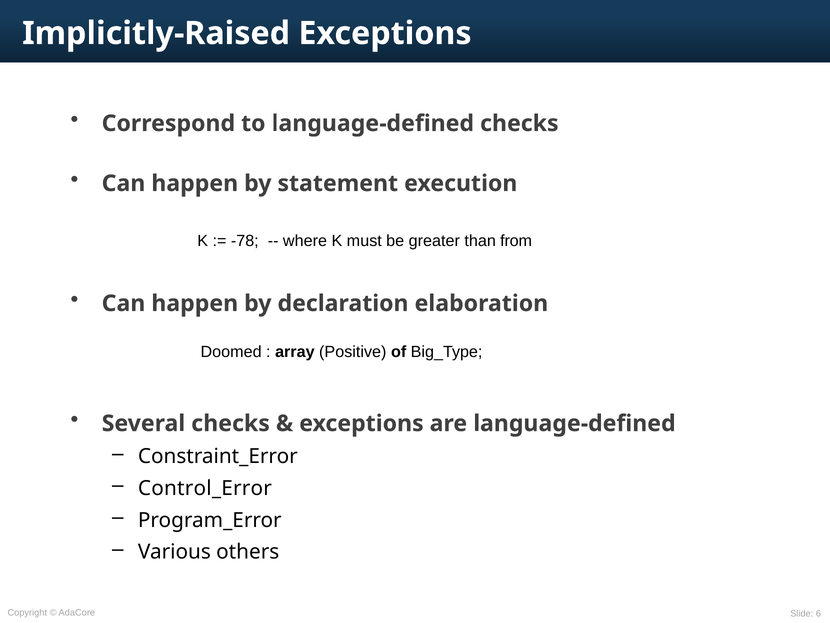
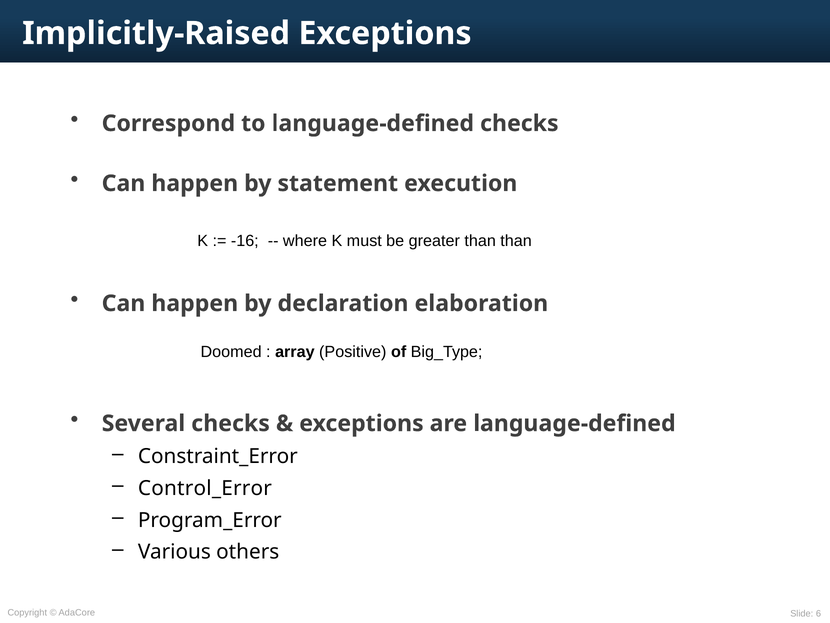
-78: -78 -> -16 (245, 241)
than from: from -> than (516, 241)
